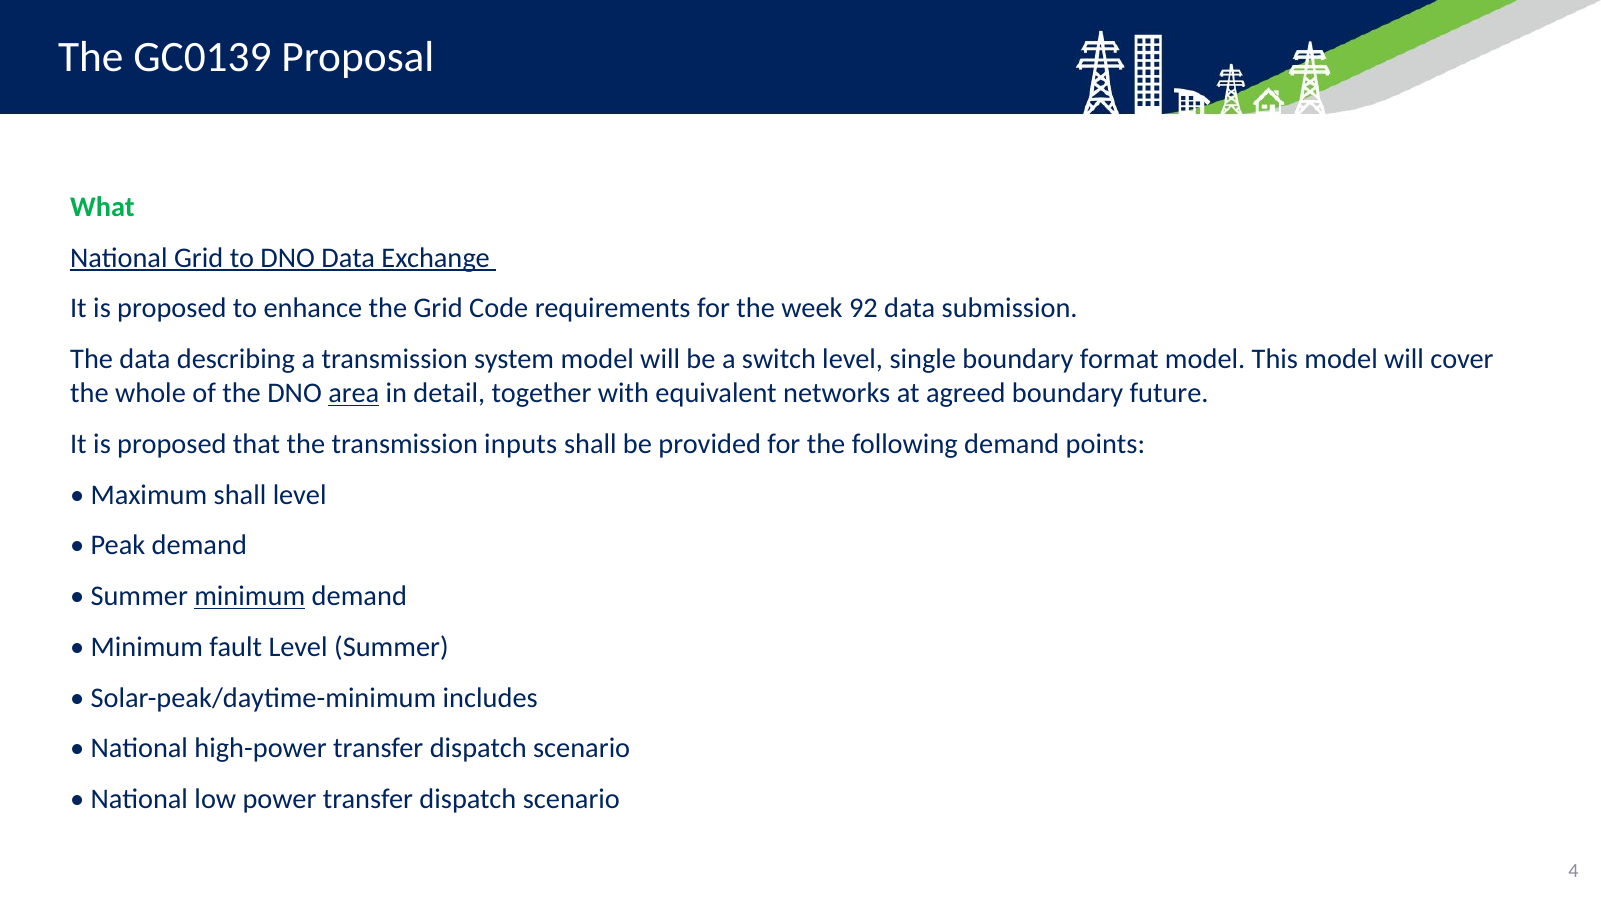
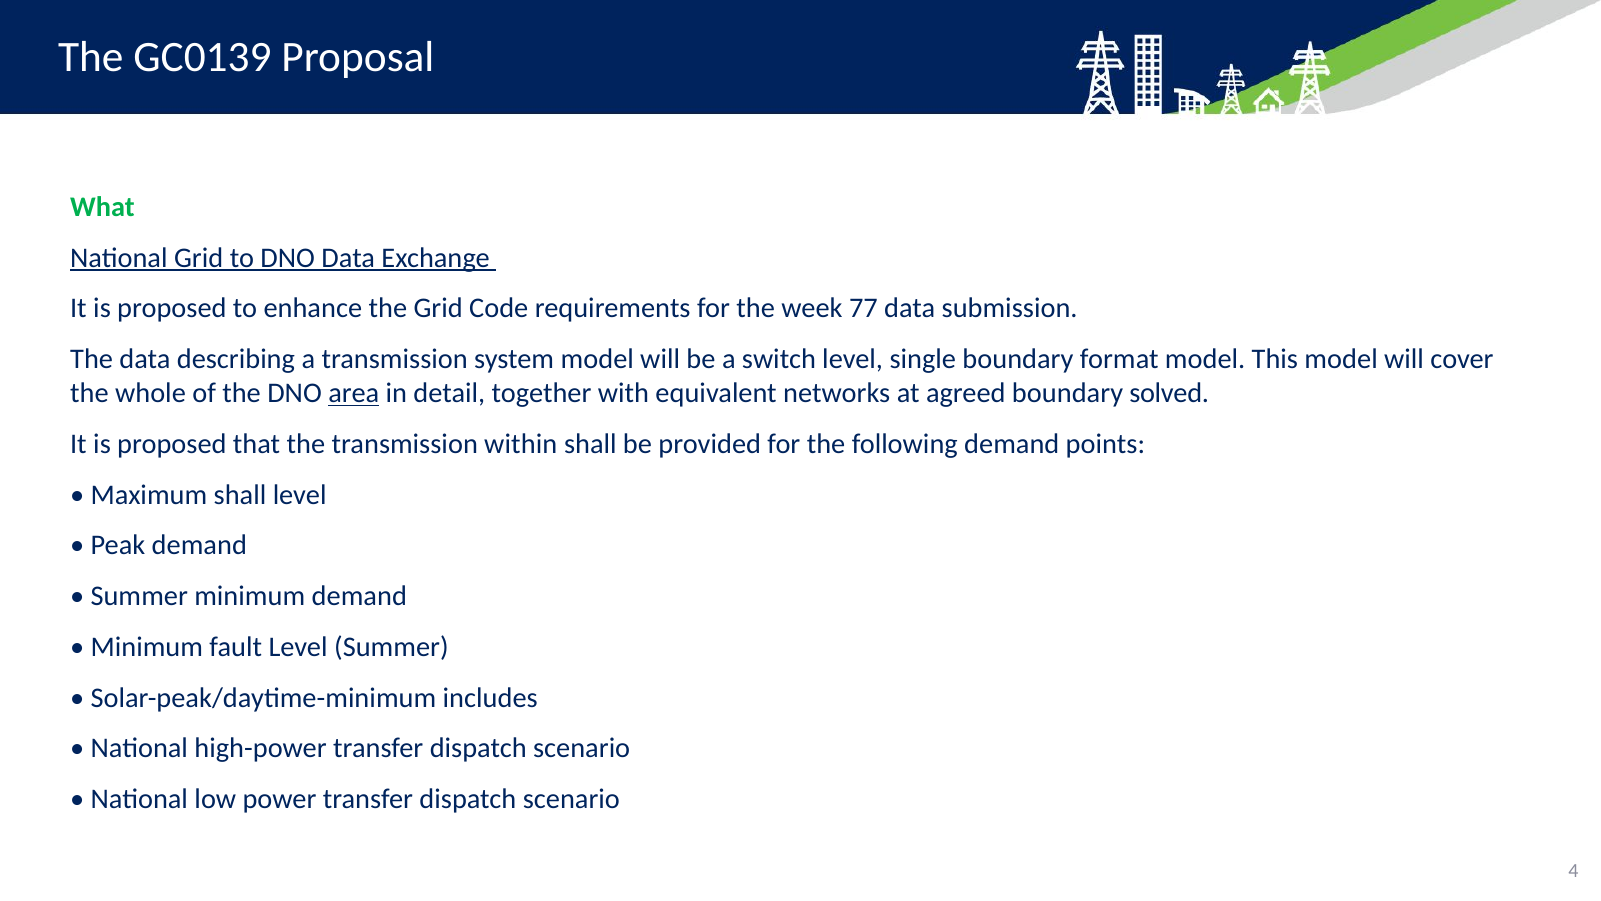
92: 92 -> 77 (863, 308)
future: future -> solved (1169, 393)
inputs: inputs -> within (521, 444)
minimum underline: present -> none (250, 596)
